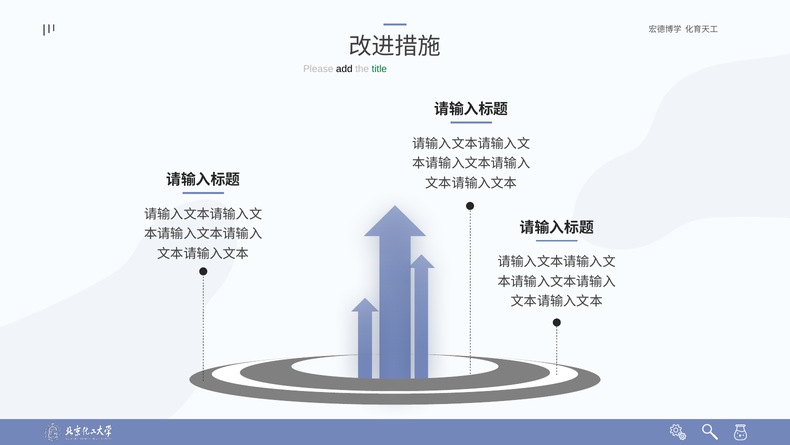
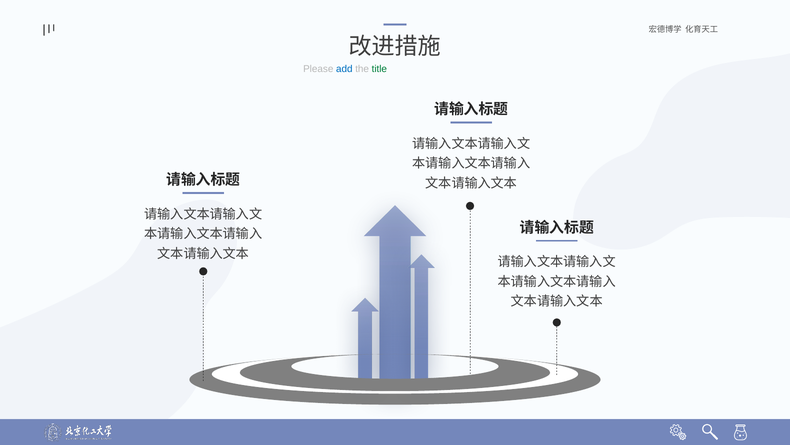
add colour: black -> blue (344, 69)
